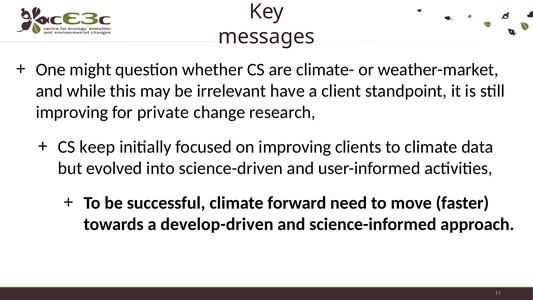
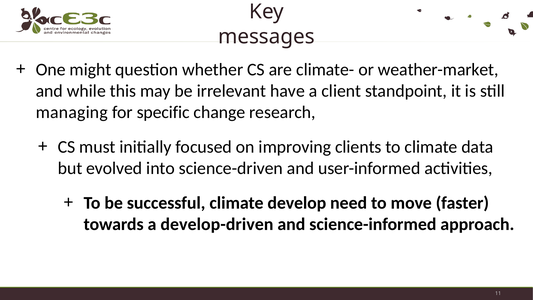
improving: improving -> managing (72, 112)
private: private -> specific (163, 112)
keep: keep -> must (97, 147)
forward: forward -> develop (297, 203)
